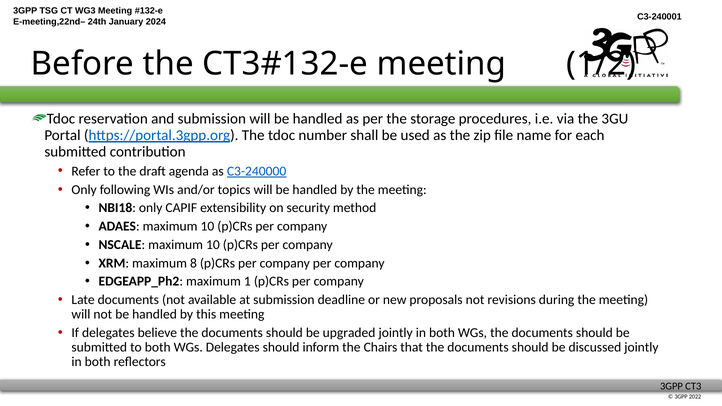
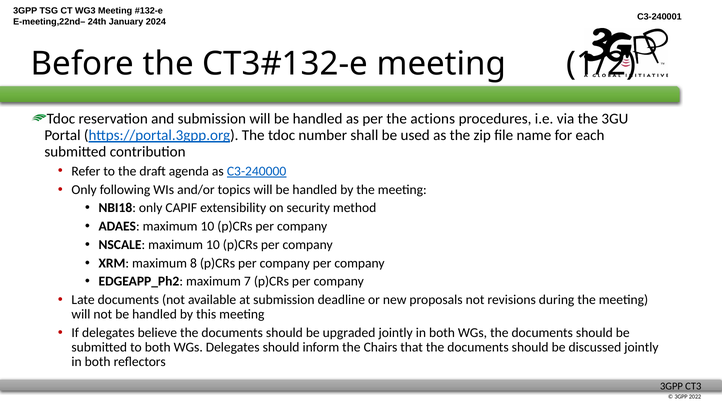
storage: storage -> actions (433, 119)
1: 1 -> 7 (247, 282)
